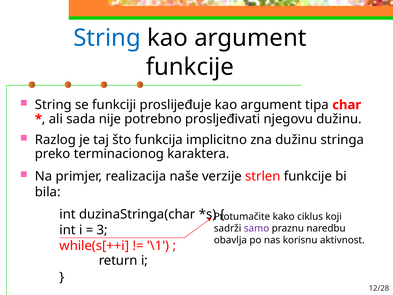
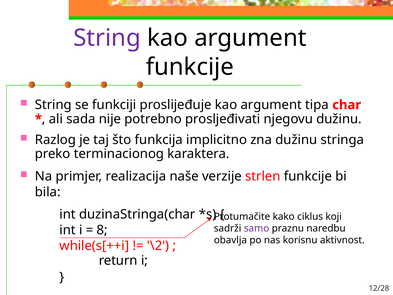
String colour: blue -> purple (107, 38)
3: 3 -> 8 (102, 230)
\1: \1 -> \2 (158, 246)
